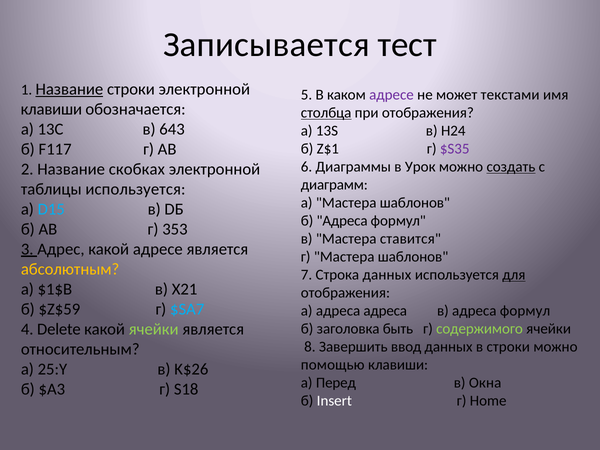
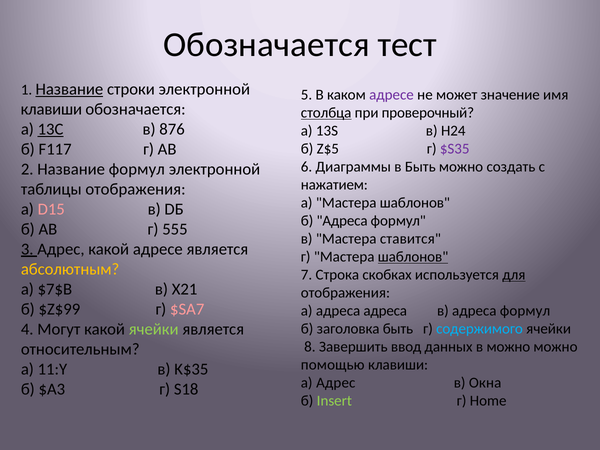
Записывается: Записывается -> Обозначается (266, 44)
текстами: текстами -> значение (510, 95)
при отображения: отображения -> проверочный (428, 113)
13С underline: none -> present (51, 129)
643: 643 -> 876 (172, 129)
Z$1: Z$1 -> Z$5 (328, 149)
в Урок: Урок -> Быть (420, 167)
создать underline: present -> none (511, 167)
Название скобках: скобках -> формул (137, 169)
диаграмм: диаграмм -> нажатием (334, 185)
таблицы используется: используется -> отображения (136, 189)
D15 colour: light blue -> pink (51, 209)
353: 353 -> 555 (175, 229)
шаблонов underline: none -> present (413, 257)
Строка данных: данных -> скобках (387, 275)
$1$B: $1$B -> $7$B (55, 289)
$Z$59: $Z$59 -> $Z$99 (59, 309)
$SА7 colour: light blue -> pink (187, 309)
Delete: Delete -> Могут (59, 329)
содержимого colour: light green -> light blue (480, 329)
в строки: строки -> можно (508, 347)
25:Y: 25:Y -> 11:Y (52, 369)
K$26: K$26 -> K$35 (191, 369)
а Перед: Перед -> Адрес (336, 383)
Insert colour: white -> light green (334, 401)
